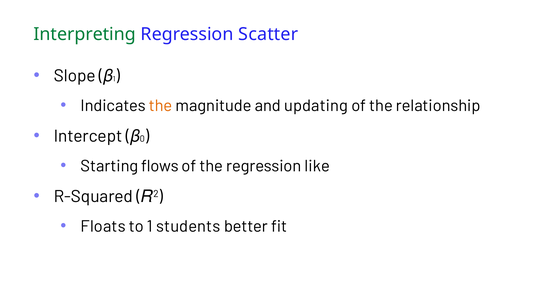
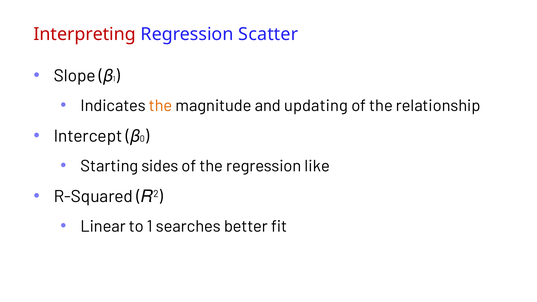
Interpreting colour: green -> red (85, 34)
flows: flows -> sides (160, 166)
Floats: Floats -> Linear (103, 226)
students: students -> searches (188, 226)
